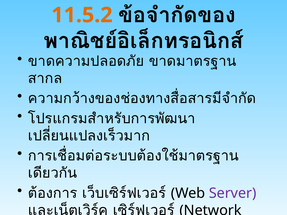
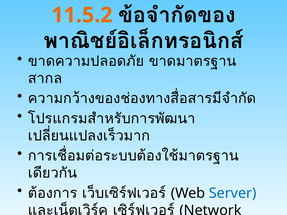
Server colour: purple -> blue (233, 193)
